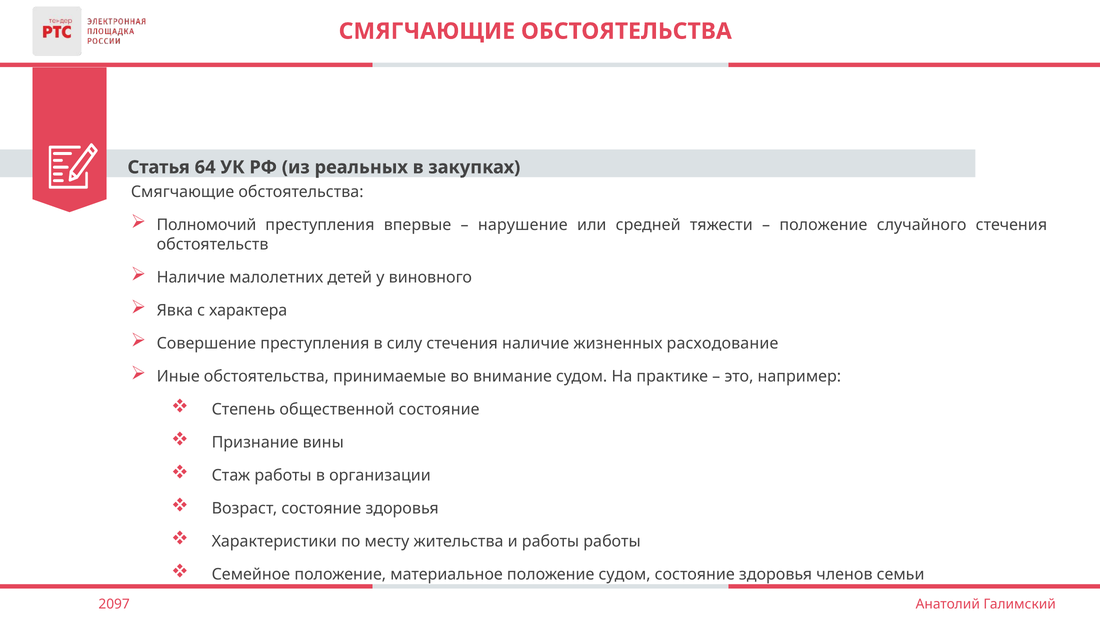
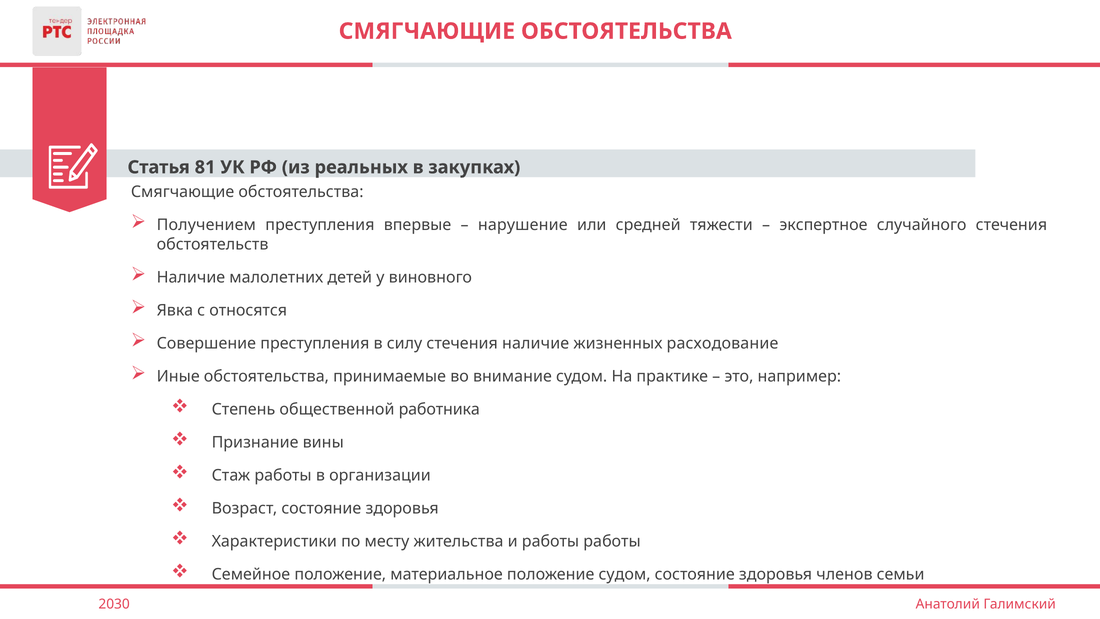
64: 64 -> 81 (205, 167)
Полномочий: Полномочий -> Получением (206, 225)
положение: положение -> экспертное (823, 225)
характера: характера -> относятся (248, 310)
общественной состояние: состояние -> работника (439, 409)
2097: 2097 -> 2030 (114, 604)
